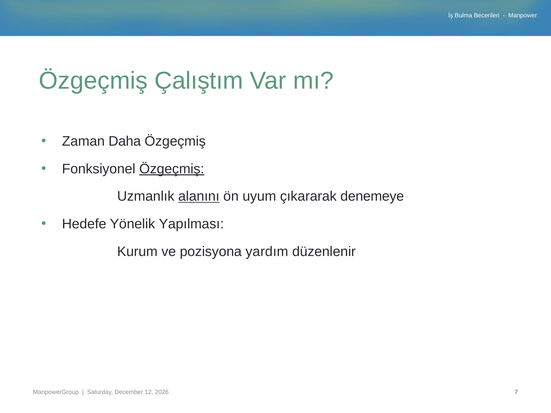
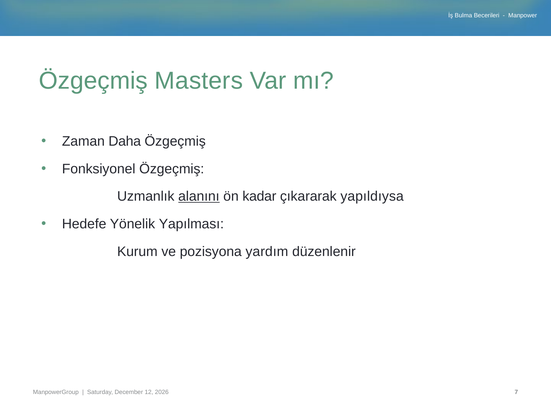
Çalıştım: Çalıştım -> Masters (199, 81)
Özgeçmiş underline: present -> none (172, 169)
uyum: uyum -> kadar (259, 197)
denemeye: denemeye -> yapıldıysa (372, 197)
